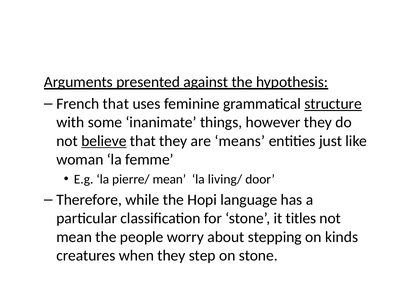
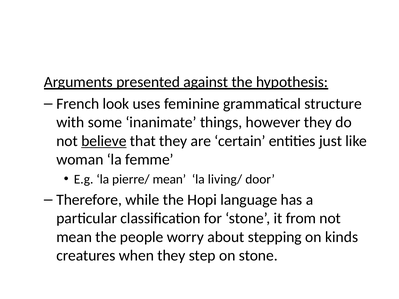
French that: that -> look (116, 104)
structure underline: present -> none (333, 104)
means: means -> certain (240, 141)
titles: titles -> from (301, 219)
